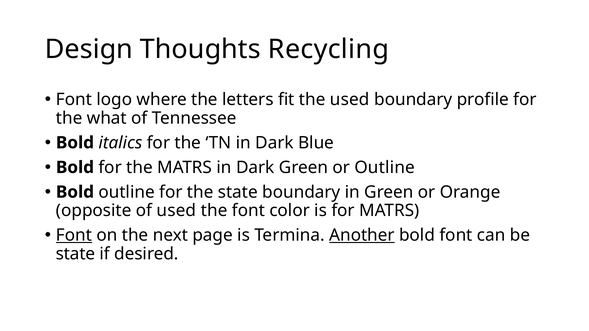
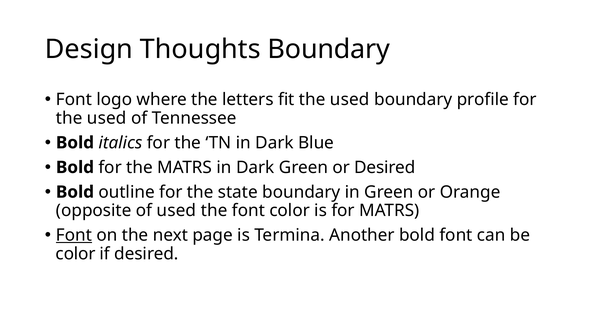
Thoughts Recycling: Recycling -> Boundary (329, 49)
what: what -> used (107, 118)
or Outline: Outline -> Desired (385, 168)
Another underline: present -> none (362, 235)
state: state -> color (76, 254)
